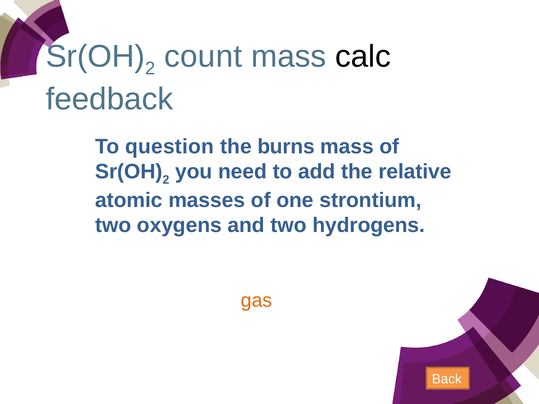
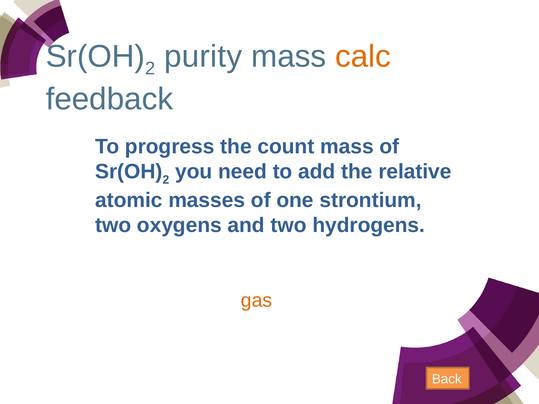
count: count -> purity (203, 56)
calc colour: black -> orange (363, 56)
question: question -> progress (170, 147)
the burns: burns -> count (286, 147)
